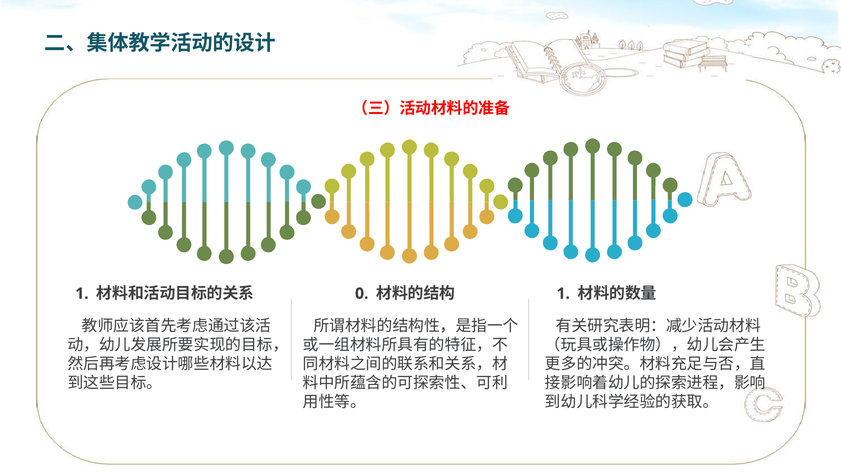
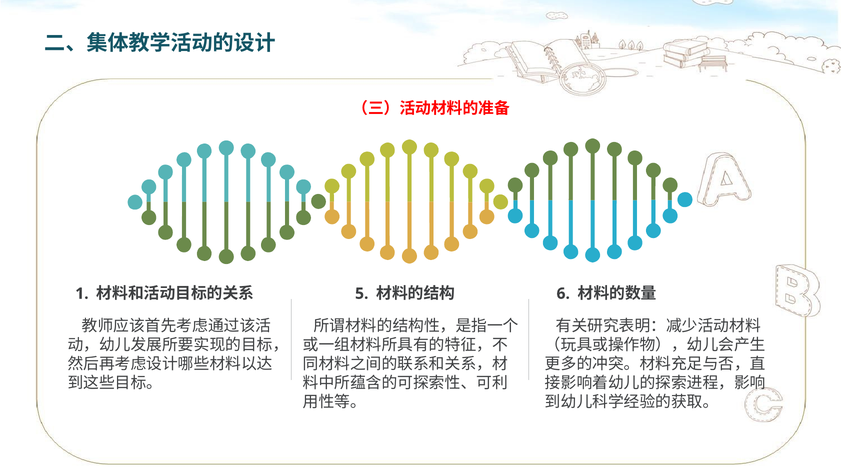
0: 0 -> 5 (362, 294)
1: 1 -> 6 (563, 294)
